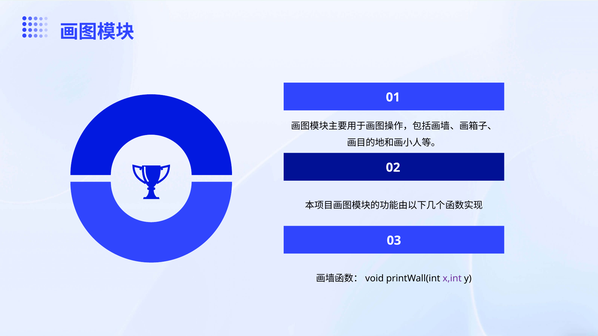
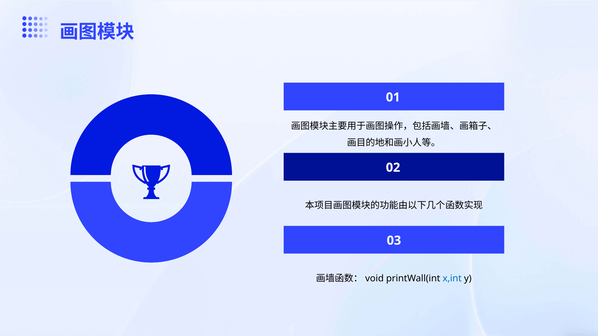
x,int colour: purple -> blue (452, 279)
